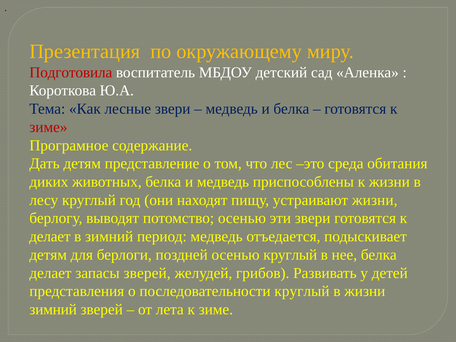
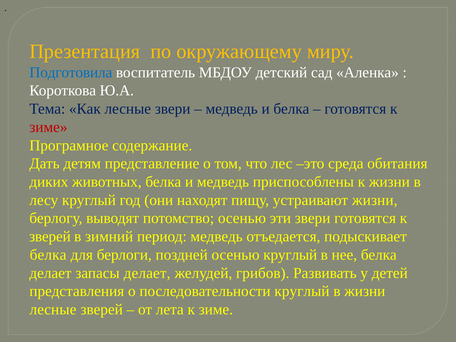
Подготовила colour: red -> blue (71, 72)
делает: делает -> зверей (50, 237)
детям: детям -> белка (48, 255)
запасы зверей: зверей -> делает (147, 273)
зимний: зимний -> лесные (53, 309)
